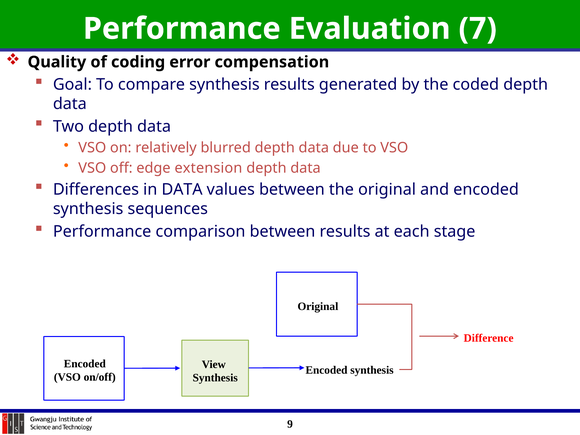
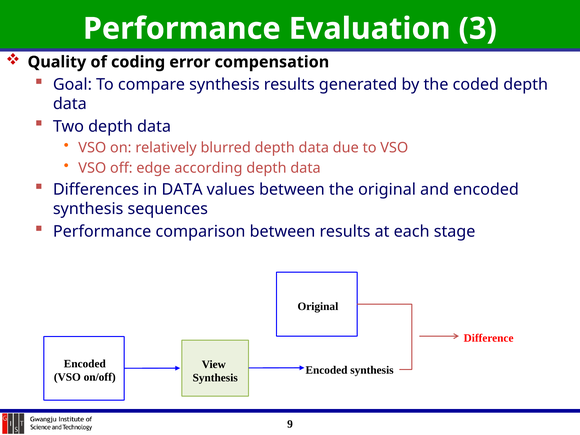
7: 7 -> 3 (478, 29)
extension: extension -> according (208, 168)
